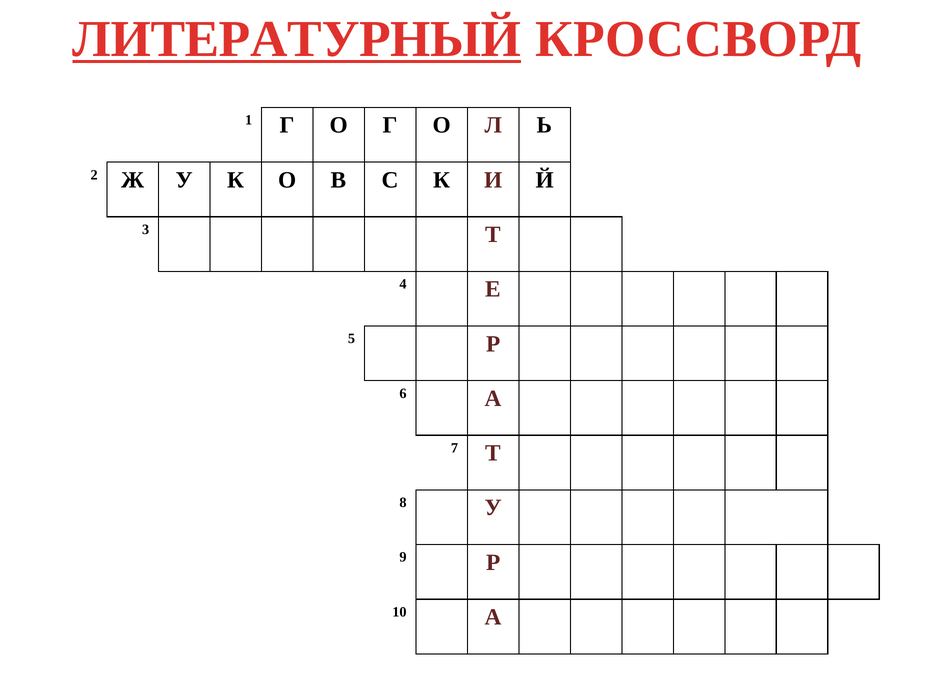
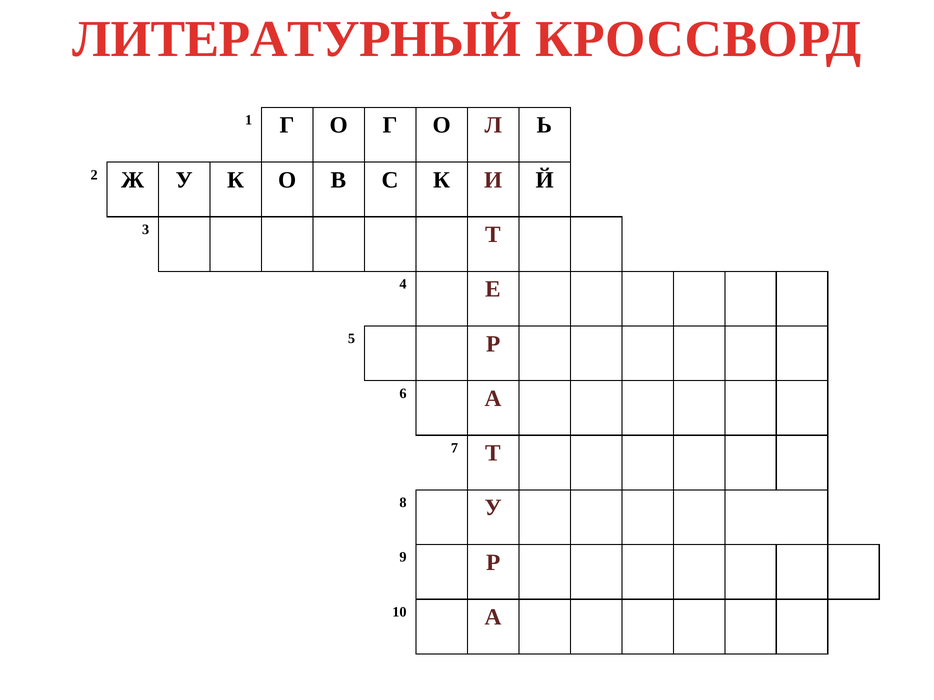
ЛИТЕРАТУРНЫЙ underline: present -> none (297, 39)
